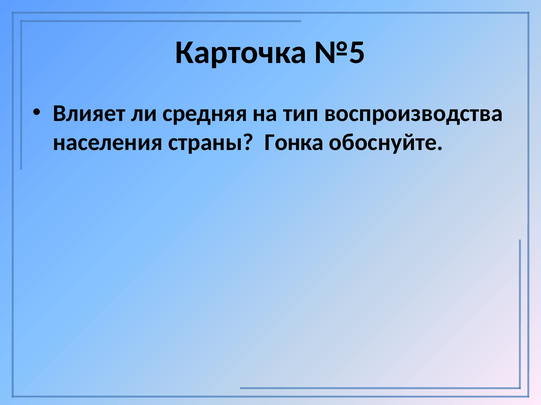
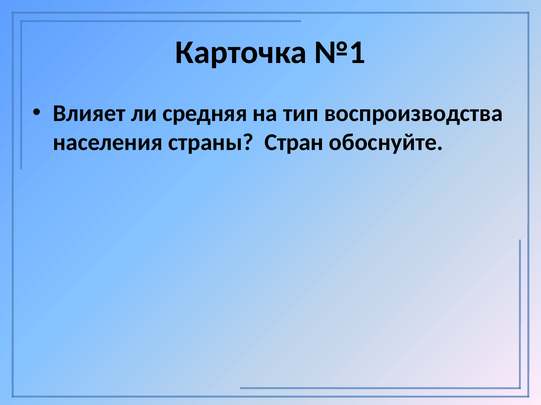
№5: №5 -> №1 (340, 52)
Гонка: Гонка -> Стран (294, 142)
